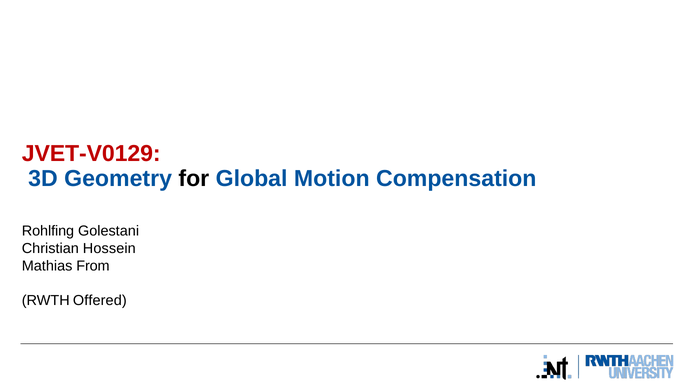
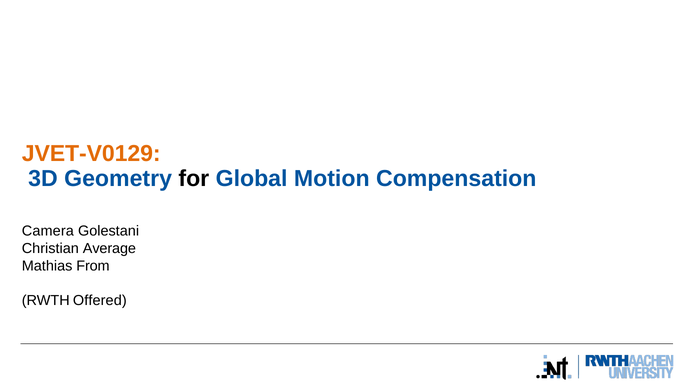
JVET-V0129 colour: red -> orange (91, 154)
Rohlfing: Rohlfing -> Camera (48, 231)
Hossein: Hossein -> Average (109, 248)
